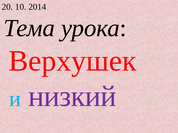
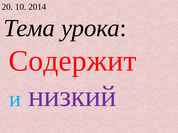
Верхушек: Верхушек -> Содержит (72, 61)
